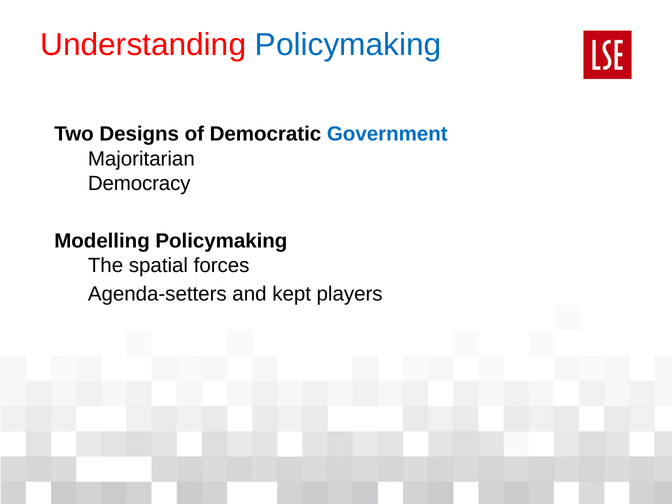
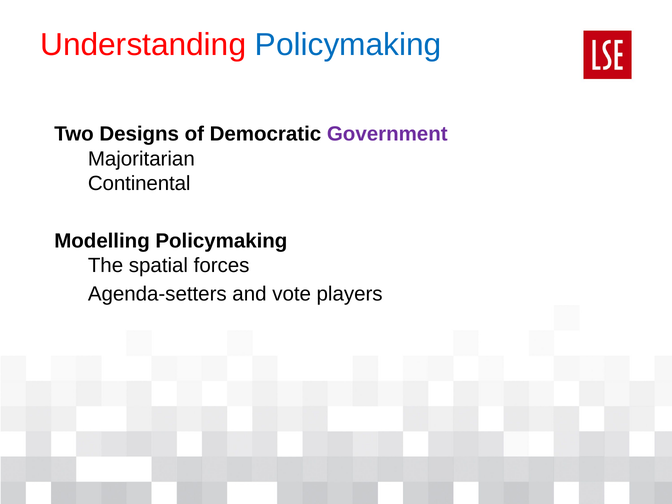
Government colour: blue -> purple (387, 134)
Democracy: Democracy -> Continental (139, 183)
kept: kept -> vote (292, 294)
